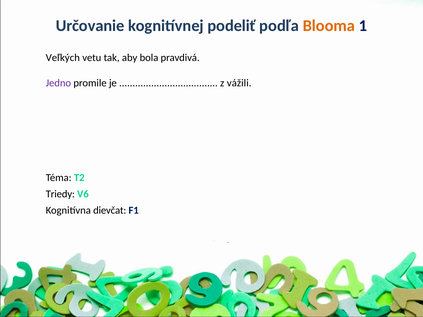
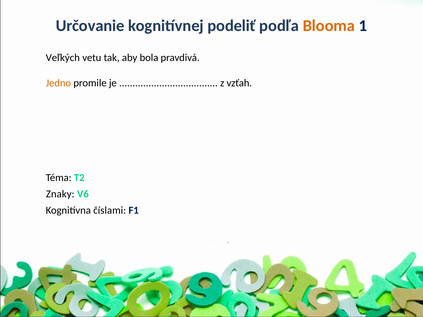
Jedno colour: purple -> orange (58, 83)
vážili: vážili -> vzťah (239, 83)
Triedy: Triedy -> Znaky (60, 194)
dievčat: dievčat -> číslami (110, 211)
